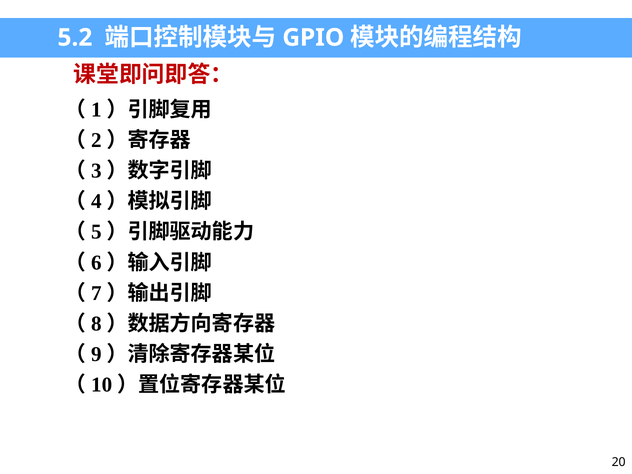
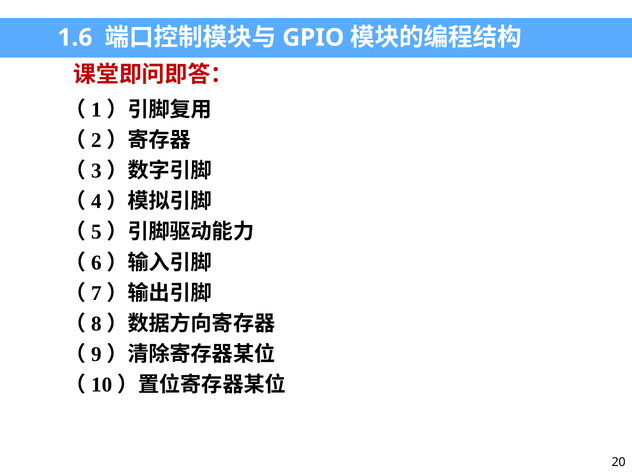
5.2: 5.2 -> 1.6 (75, 38)
